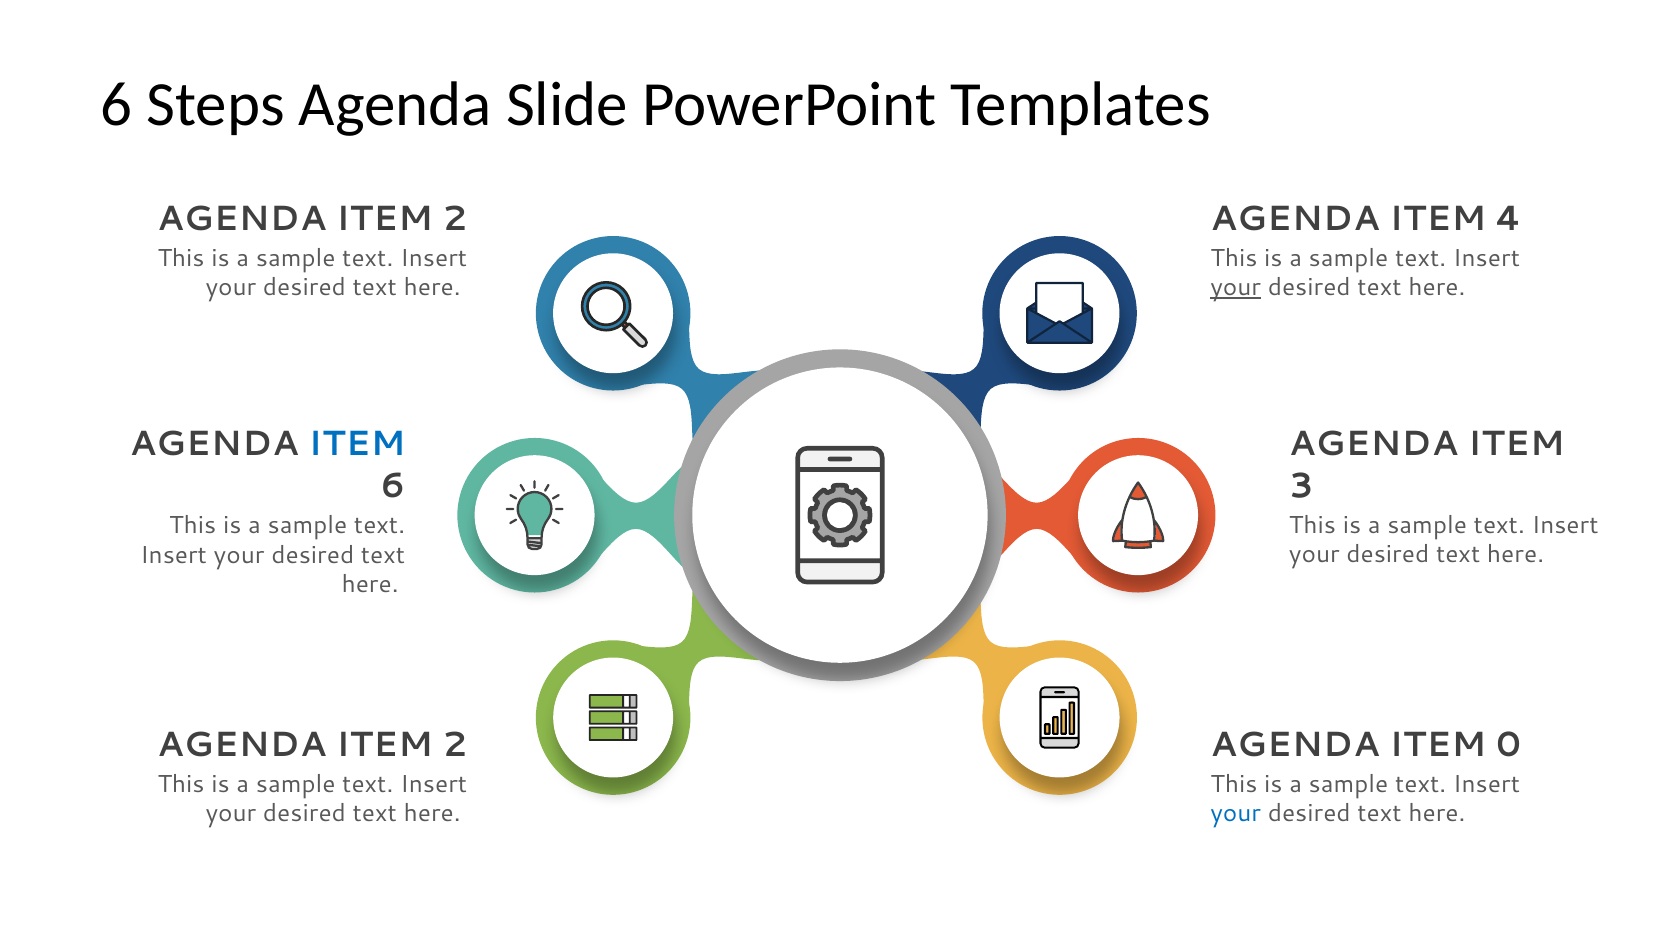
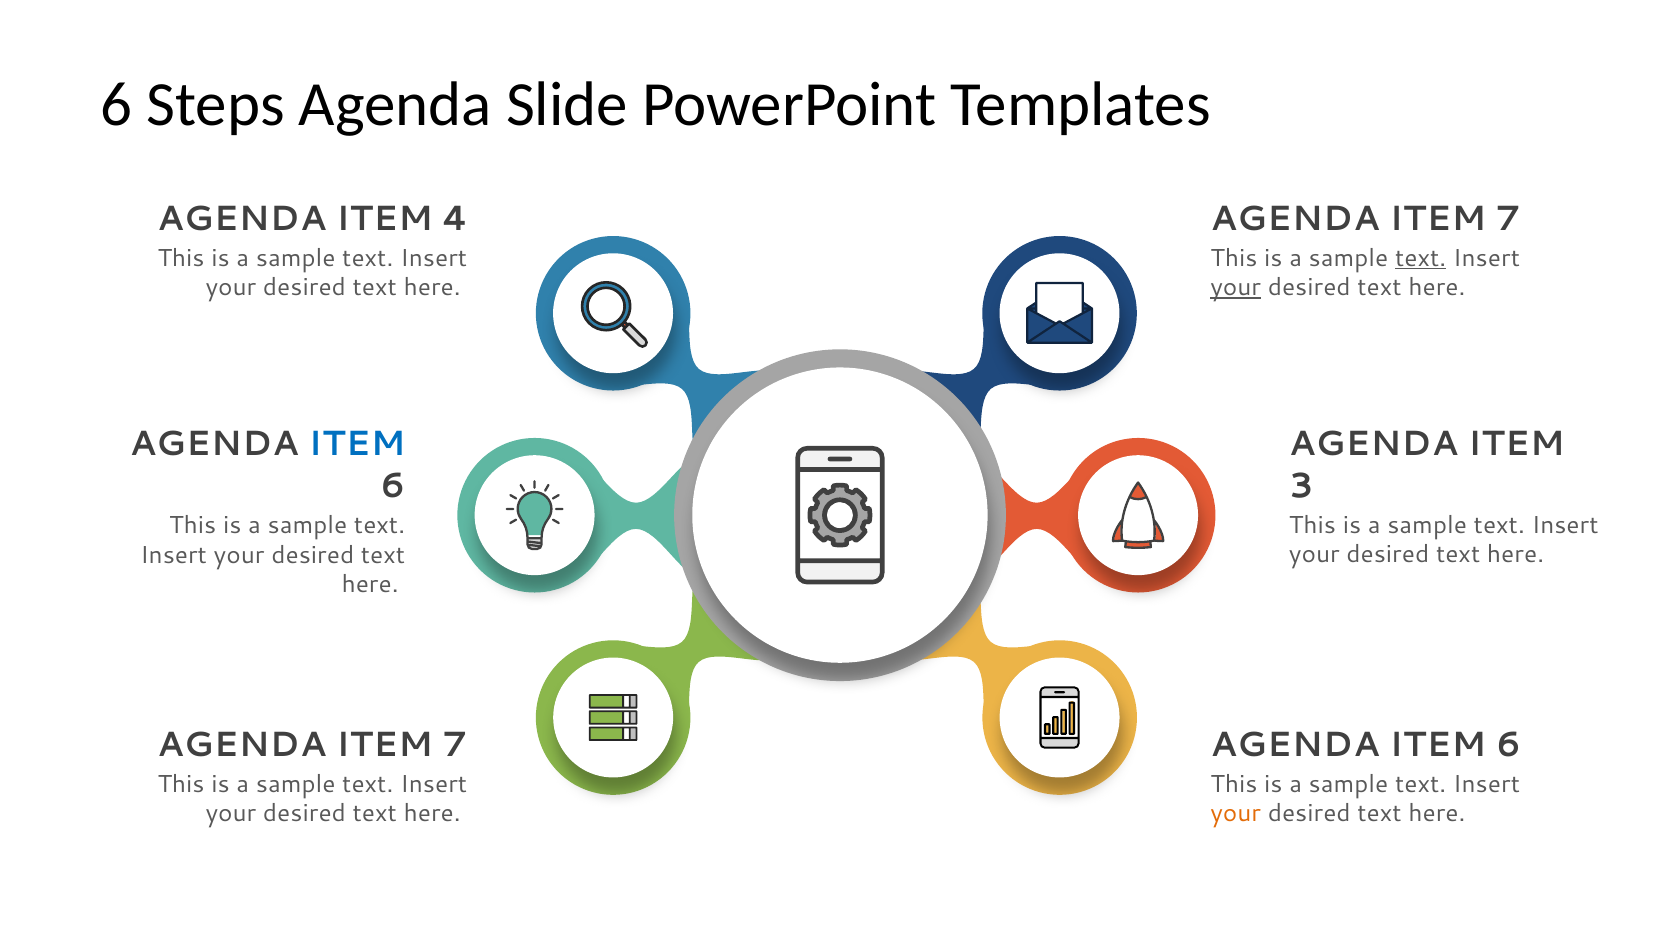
2: 2 -> 4 (455, 219)
4: 4 -> 7 (1508, 219)
text underline: none -> present (1421, 258)
2: 2 -> 7 (455, 745)
0: 0 -> 6 (1509, 745)
your colour: blue -> orange (1236, 814)
